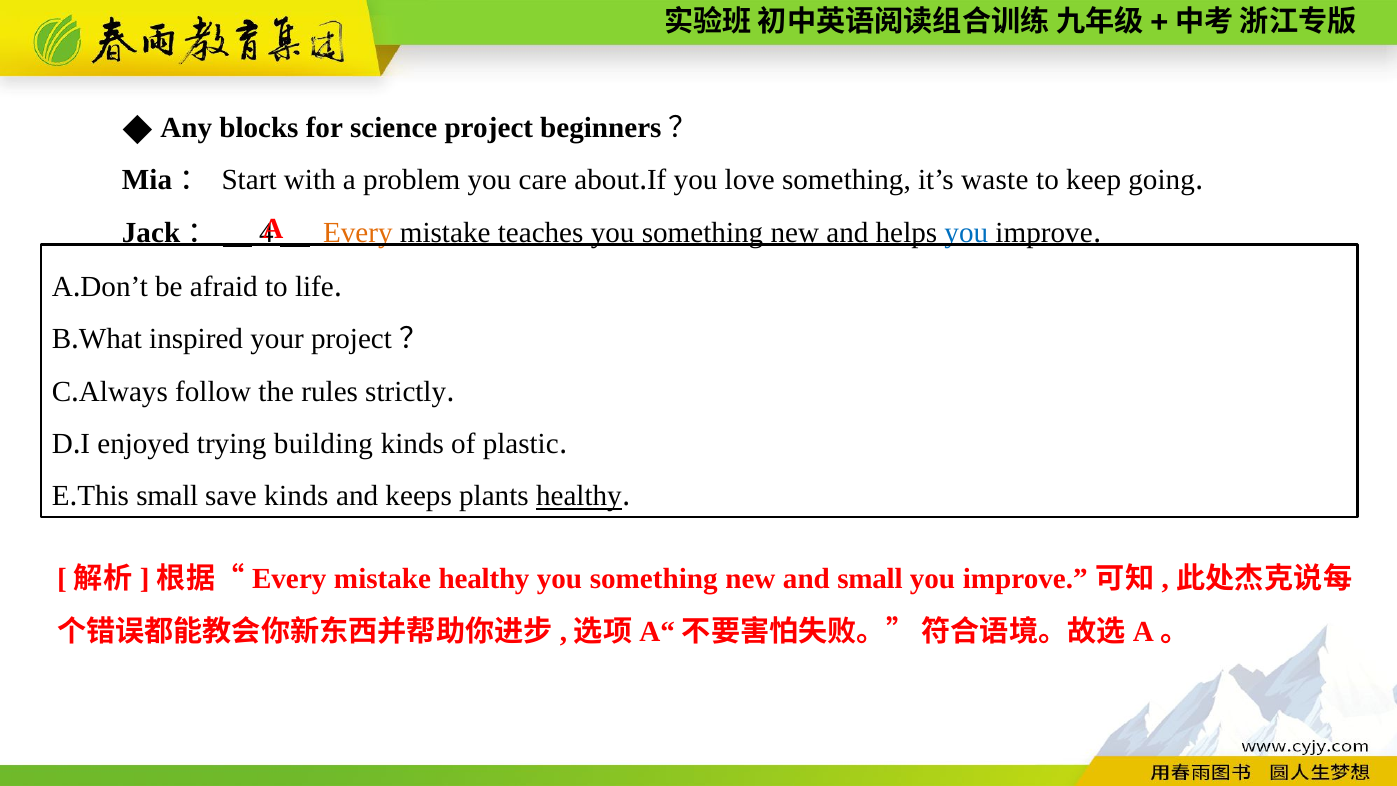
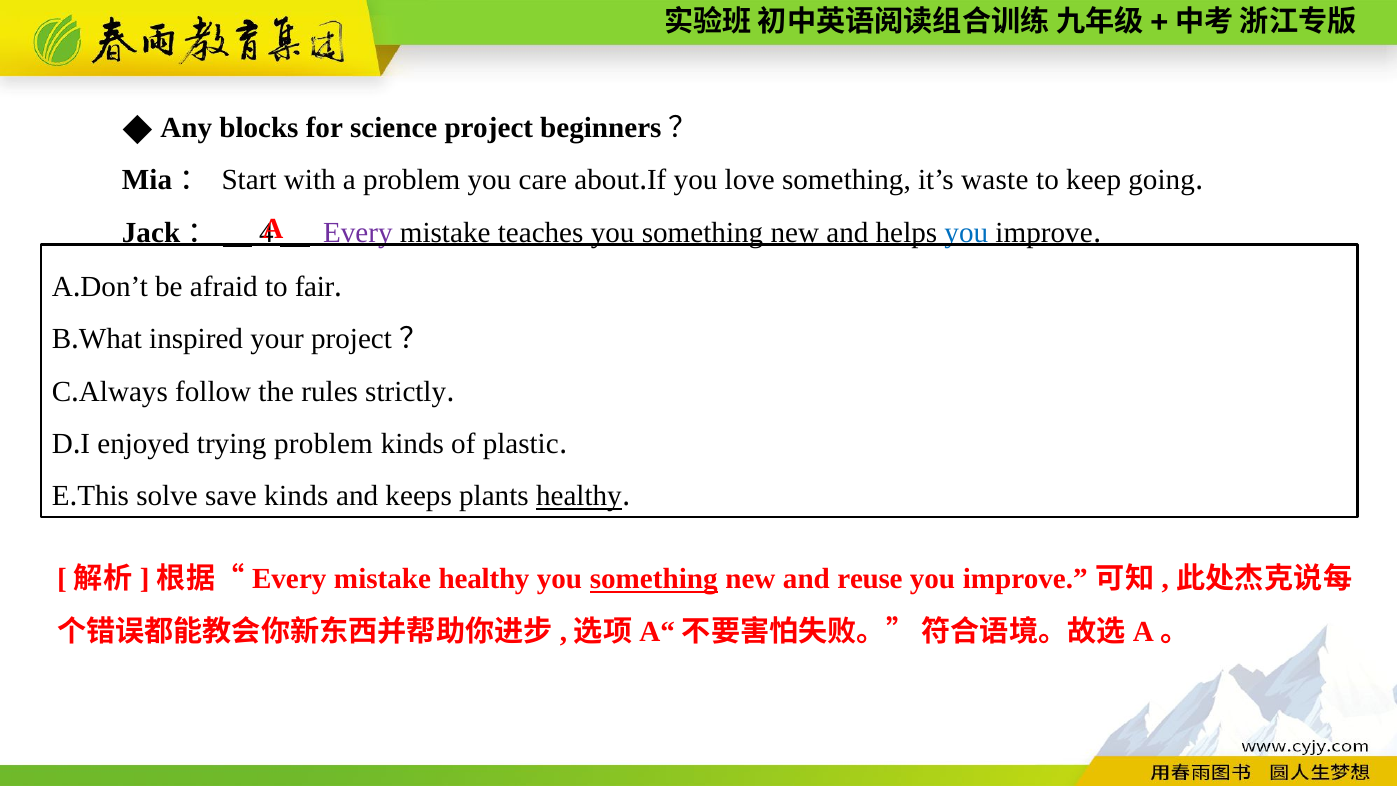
Every colour: orange -> purple (358, 233)
life: life -> fair (315, 287)
trying building: building -> problem (324, 444)
small: small -> solve (167, 496)
something underline: none -> present (654, 579)
and small: small -> reuse (870, 579)
